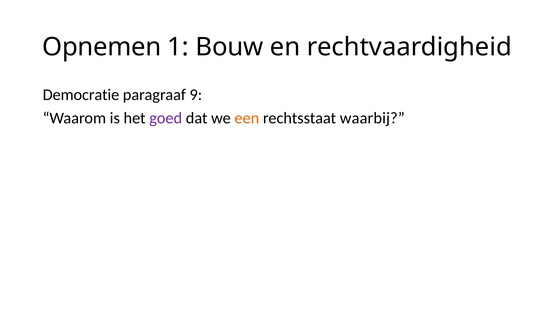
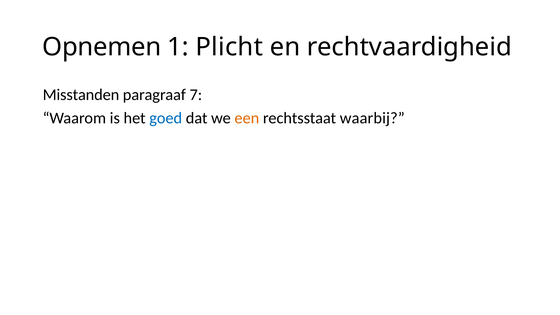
Bouw: Bouw -> Plicht (229, 47)
Democratie: Democratie -> Misstanden (81, 95)
9: 9 -> 7 (196, 95)
goed colour: purple -> blue (166, 118)
